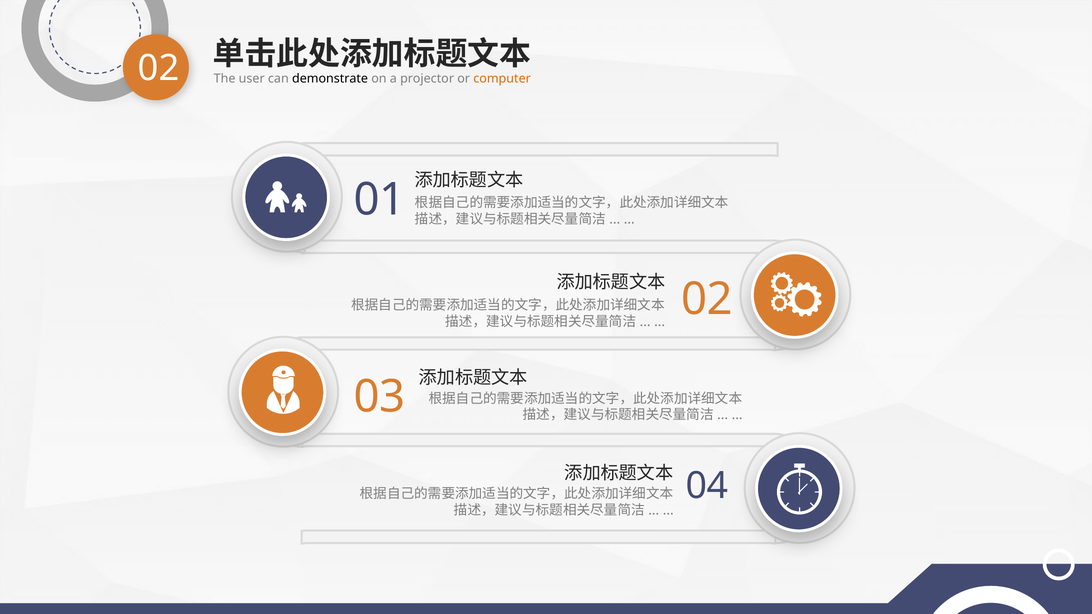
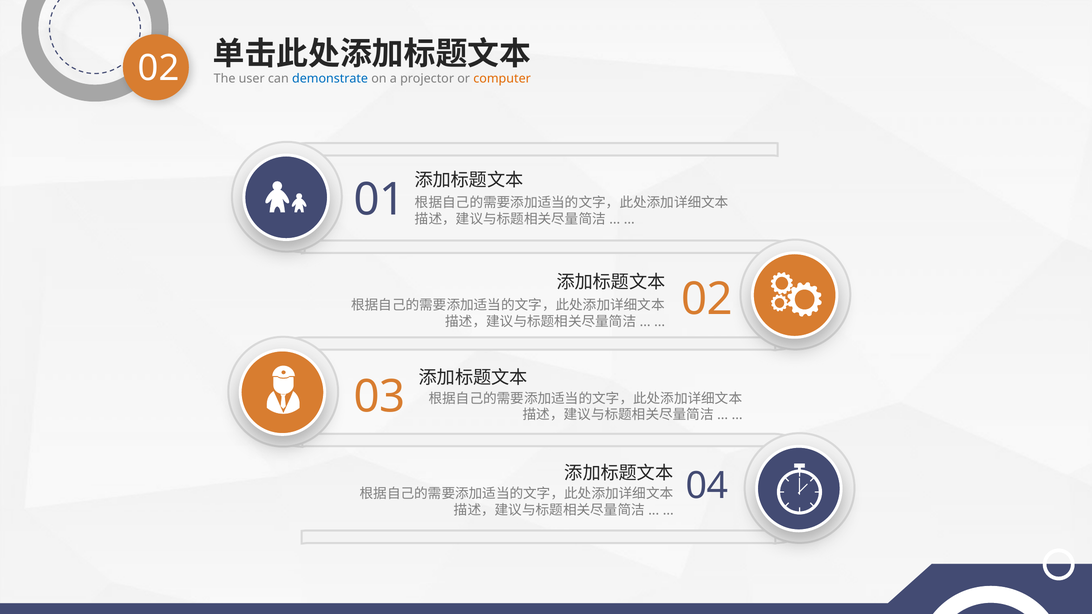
demonstrate colour: black -> blue (330, 79)
